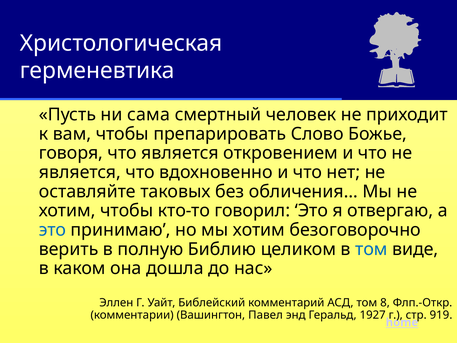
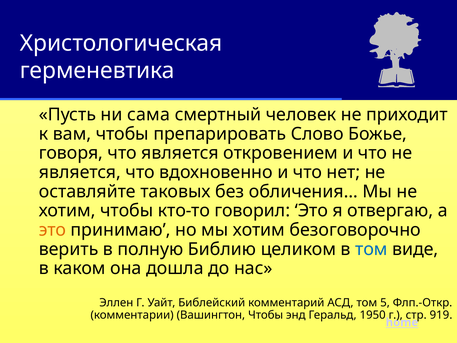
это colour: blue -> orange (53, 230)
8: 8 -> 5 (385, 303)
Вашингтон Павел: Павел -> Чтобы (266, 315)
1927: 1927 -> 1950 (373, 315)
